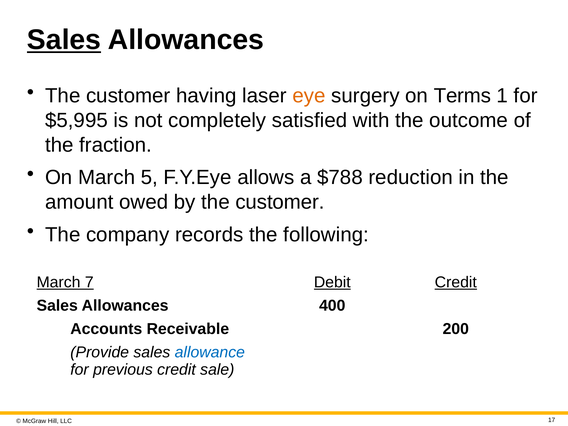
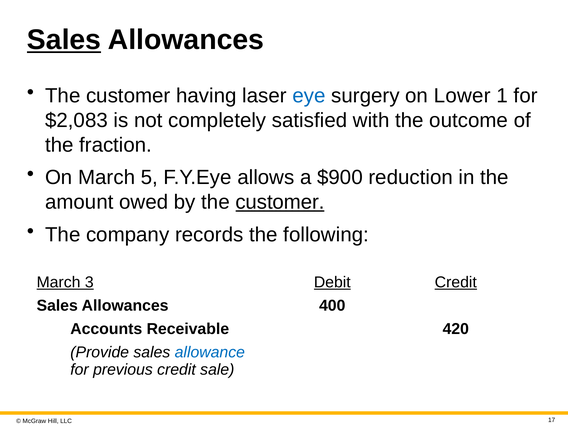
eye colour: orange -> blue (309, 96)
Terms: Terms -> Lower (462, 96)
$5,995: $5,995 -> $2,083 (76, 120)
$788: $788 -> $900 (340, 178)
customer underline: none -> present (280, 202)
7: 7 -> 3 (89, 282)
200: 200 -> 420 (456, 329)
